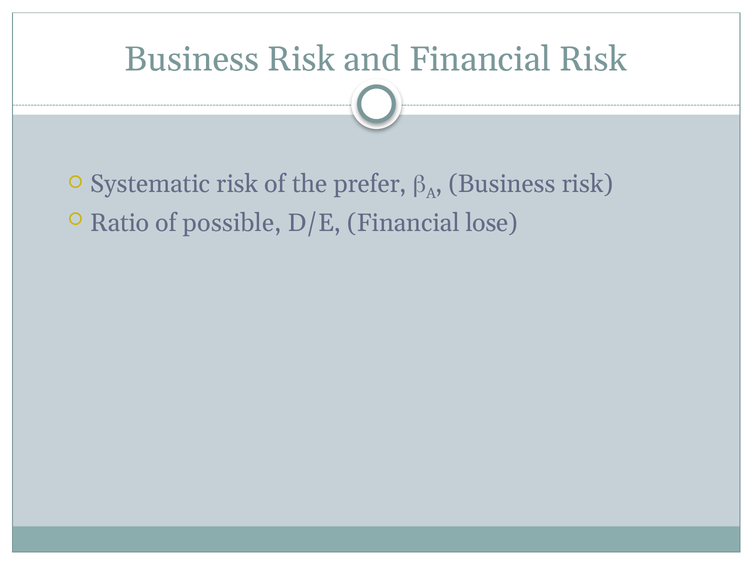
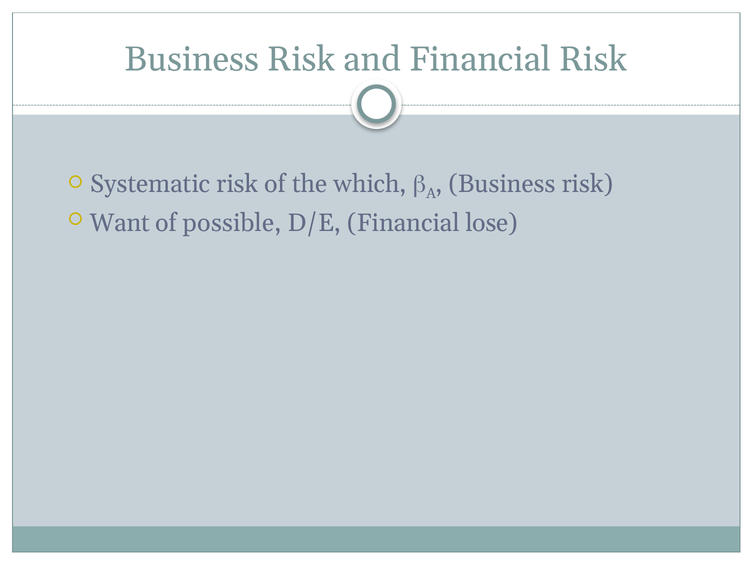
prefer: prefer -> which (370, 184)
Ratio: Ratio -> Want (120, 223)
